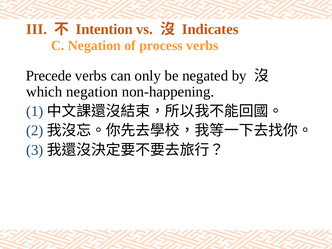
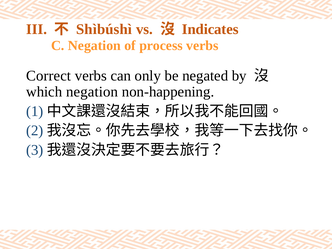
Intention: Intention -> Shìbúshì (104, 29)
Precede: Precede -> Correct (49, 76)
